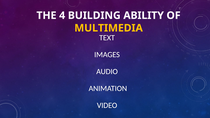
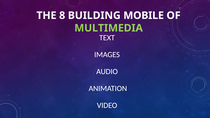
4: 4 -> 8 (62, 15)
ABILITY: ABILITY -> MOBILE (144, 15)
MULTIMEDIA colour: yellow -> light green (109, 28)
